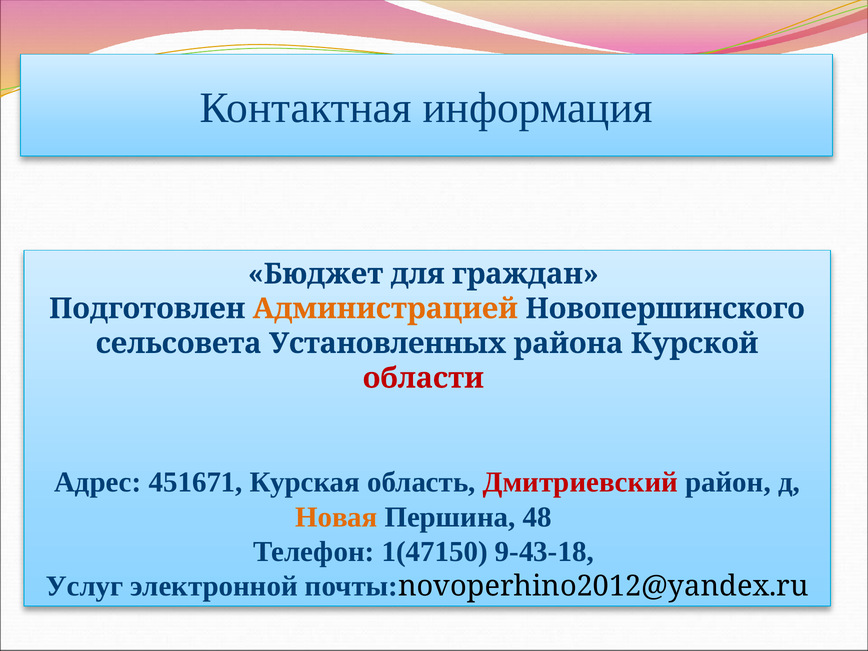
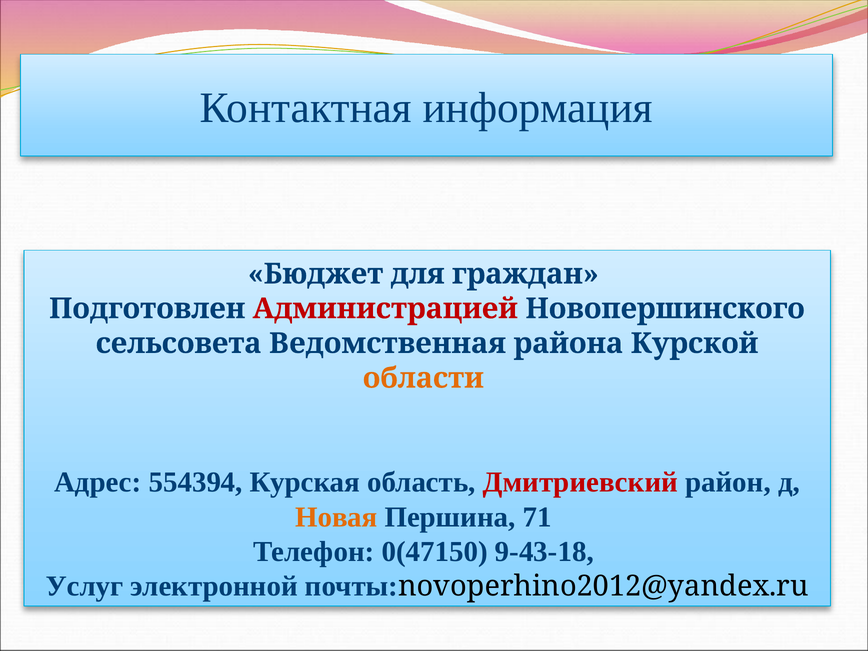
Администрацией colour: orange -> red (385, 309)
Установленных: Установленных -> Ведомственная (388, 343)
области colour: red -> orange (423, 378)
451671: 451671 -> 554394 (196, 482)
48: 48 -> 71 (537, 517)
1(47150: 1(47150 -> 0(47150 (435, 552)
